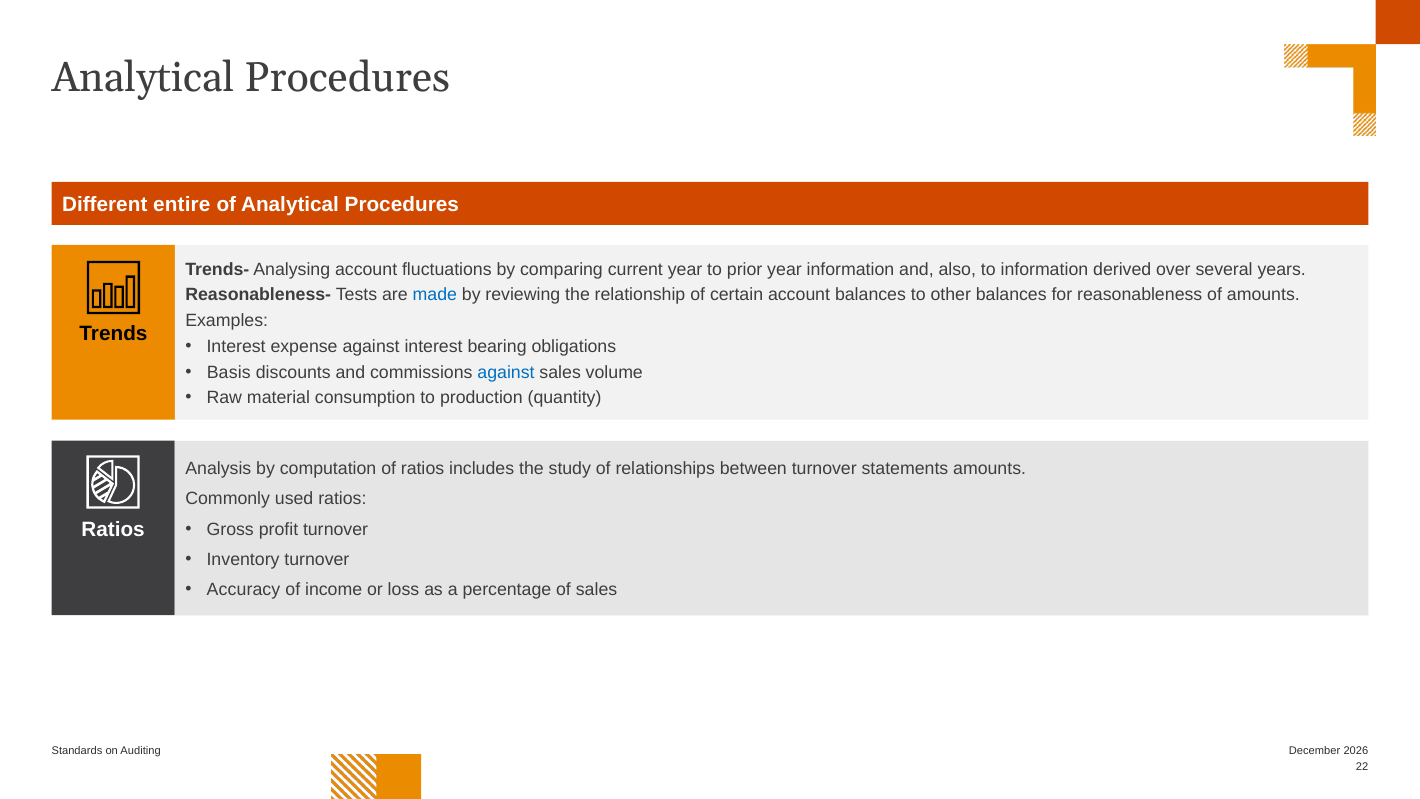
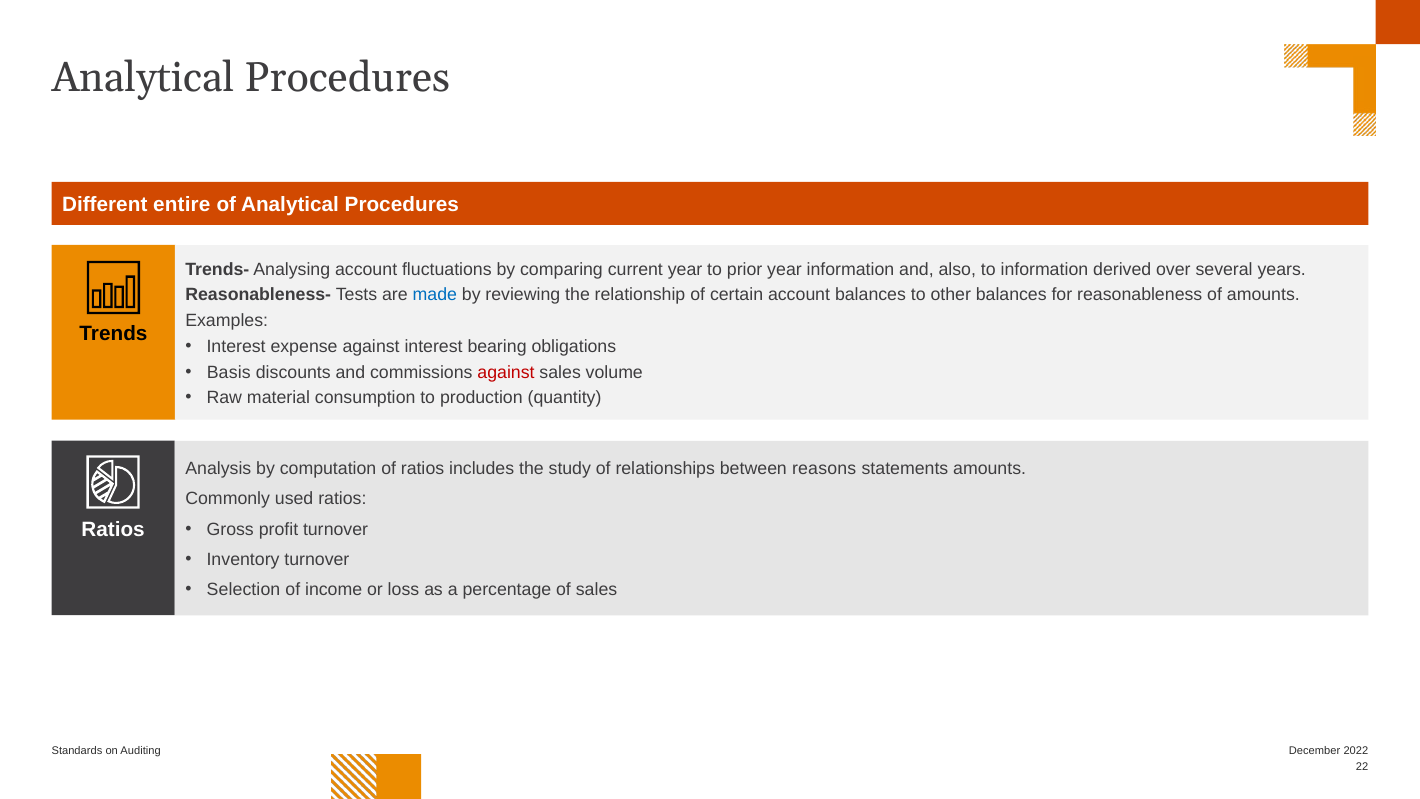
against colour: blue -> red (506, 372)
between turnover: turnover -> reasons (824, 469)
Accuracy: Accuracy -> Selection (244, 590)
2026: 2026 -> 2022 (1356, 750)
